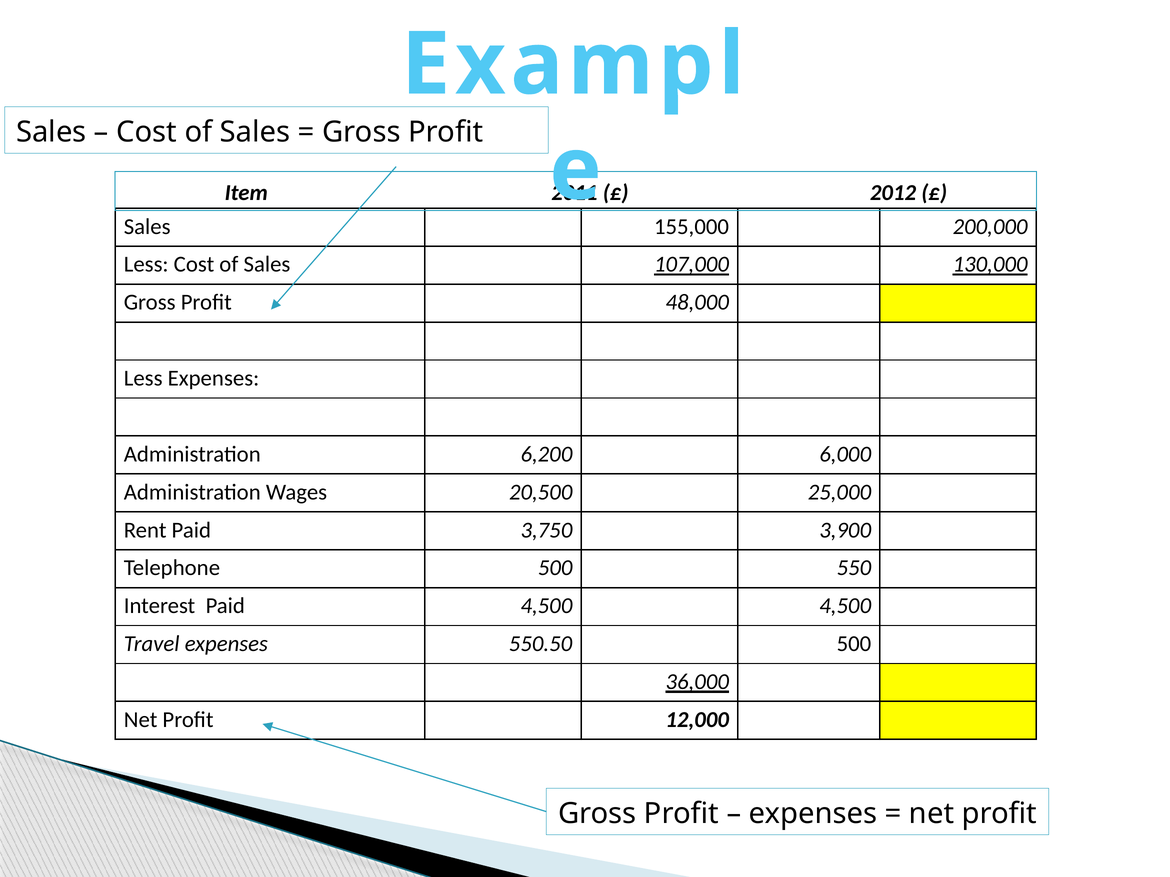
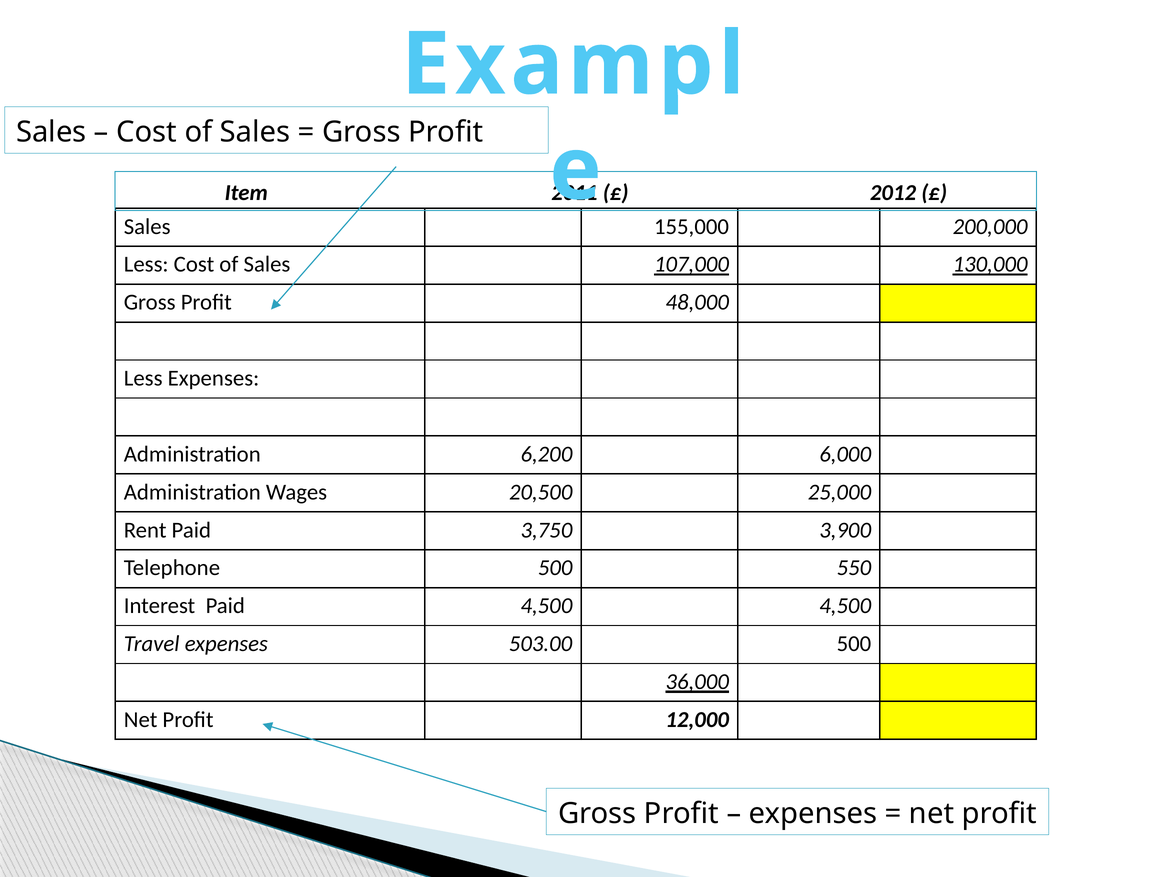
550.50: 550.50 -> 503.00 (541, 644)
